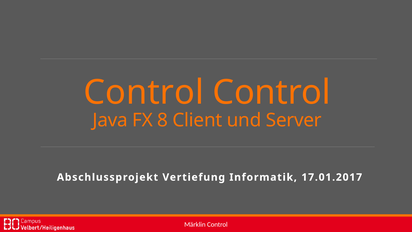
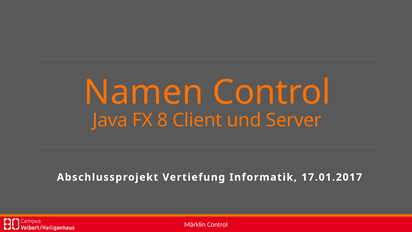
Control: Control -> Namen (144, 92)
